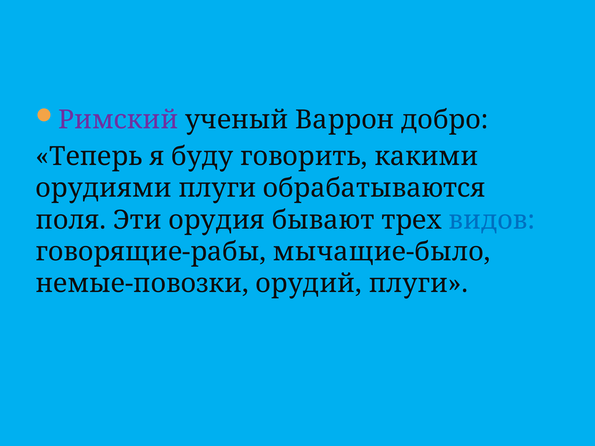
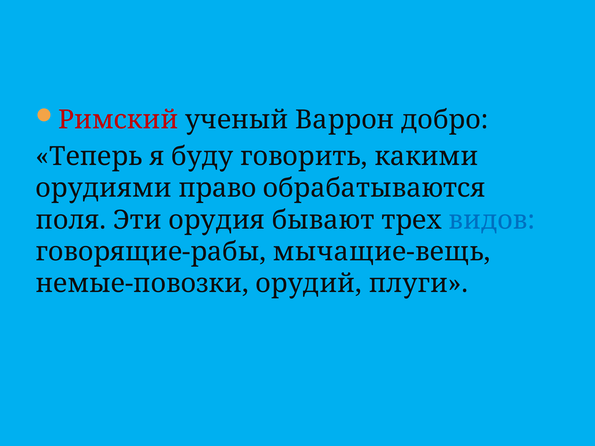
Римский colour: purple -> red (118, 120)
орудиями плуги: плуги -> право (217, 188)
мычащие-было: мычащие-было -> мычащие-вещь (382, 252)
